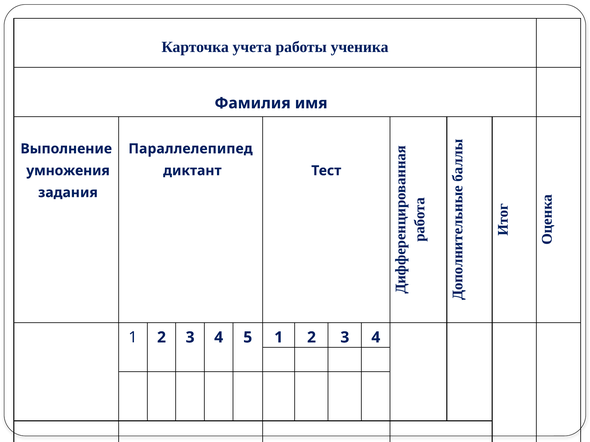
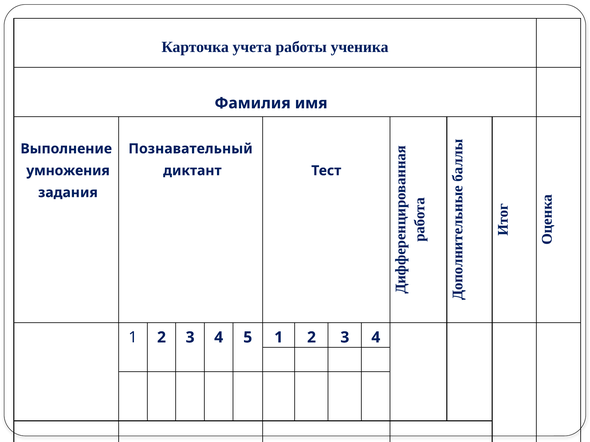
Параллелепипед: Параллелепипед -> Познавательный (190, 149)
